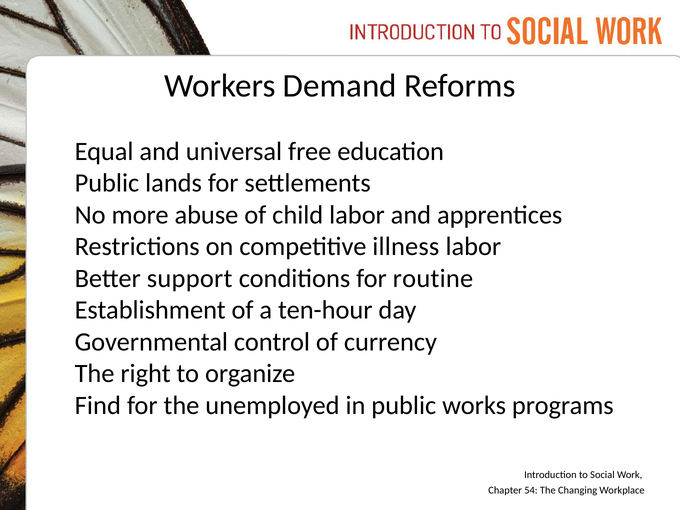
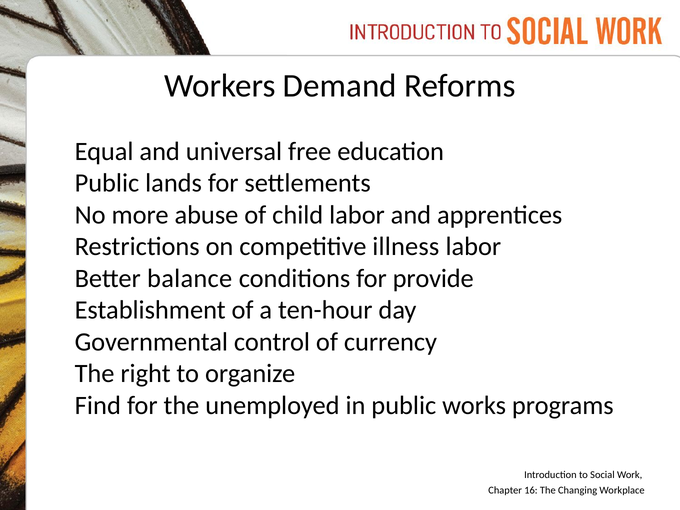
support: support -> balance (190, 278)
routine: routine -> provide (433, 278)
54: 54 -> 16 (531, 491)
